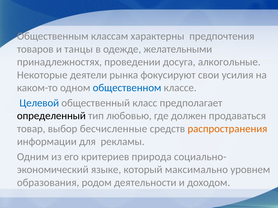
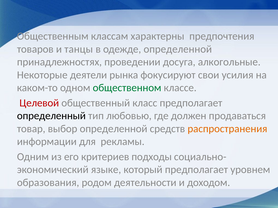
одежде желательными: желательными -> определенной (178, 49)
общественном colour: blue -> green (127, 88)
Целевой colour: blue -> red (39, 103)
выбор бесчисленные: бесчисленные -> определенной (114, 129)
природа: природа -> подходы (152, 157)
который максимально: максимально -> предполагает (196, 170)
